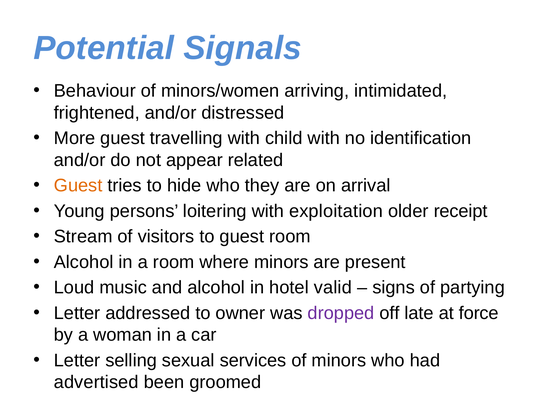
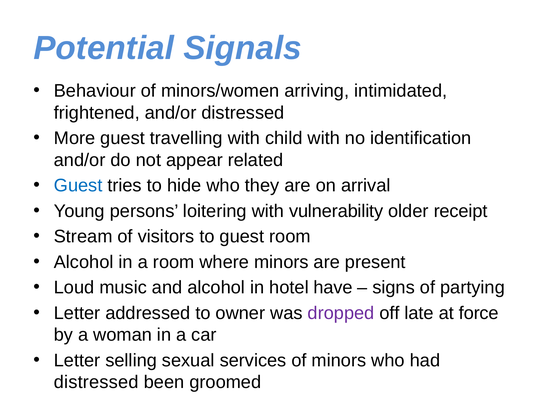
Guest colour: orange -> blue (78, 185)
exploitation: exploitation -> vulnerability (336, 211)
valid: valid -> have (333, 287)
advertised: advertised -> distressed (96, 382)
